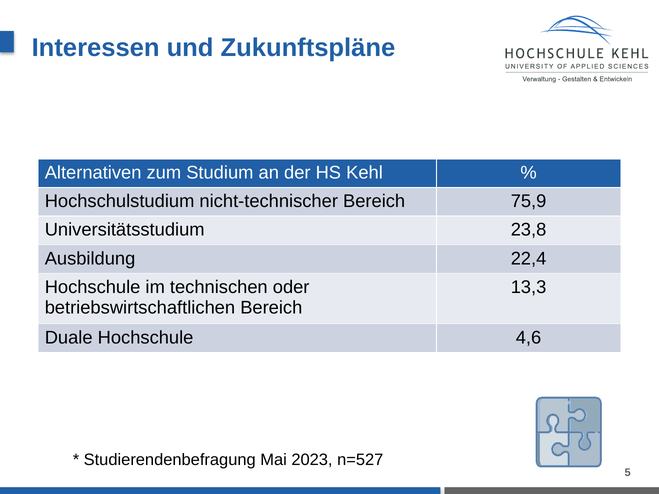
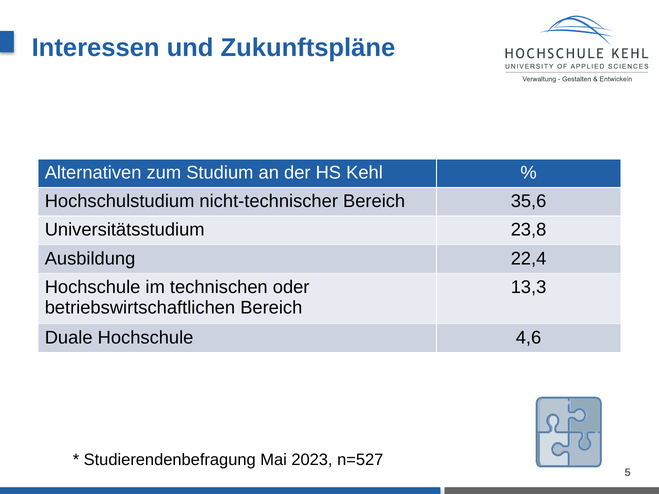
75,9: 75,9 -> 35,6 (529, 201)
